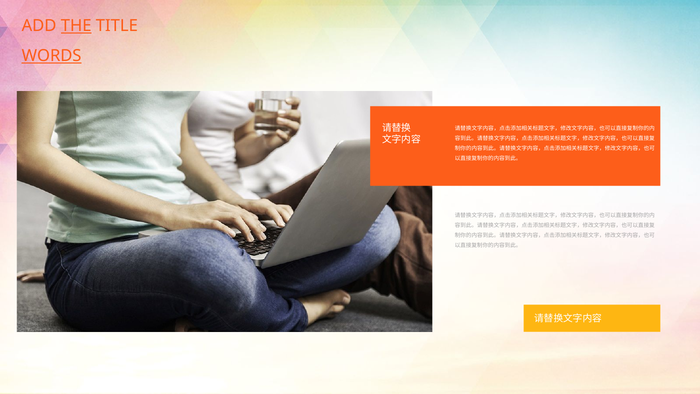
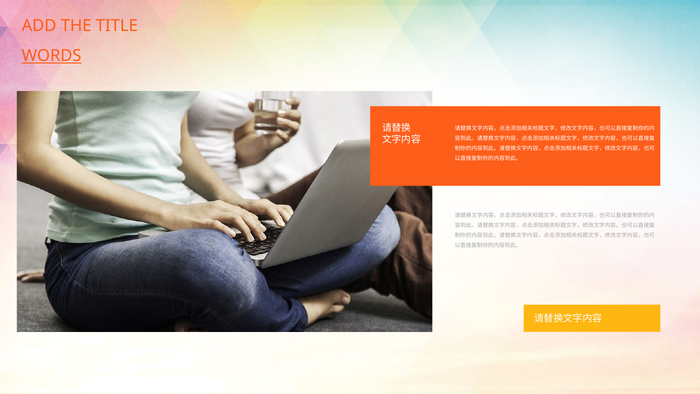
THE underline: present -> none (76, 26)
